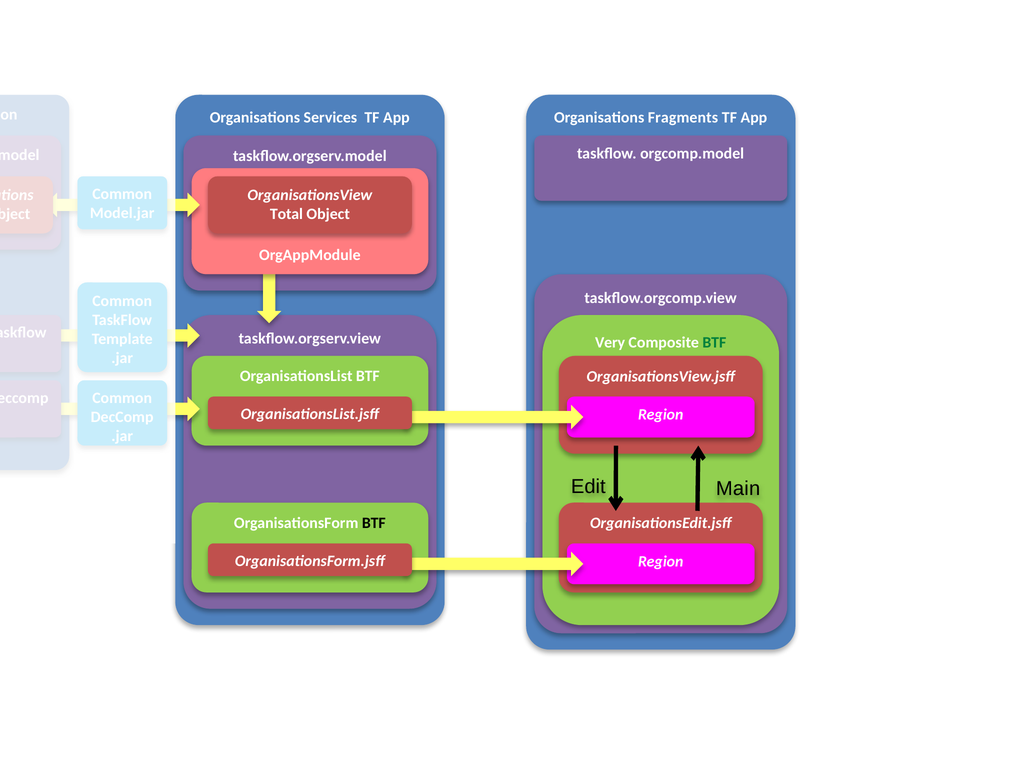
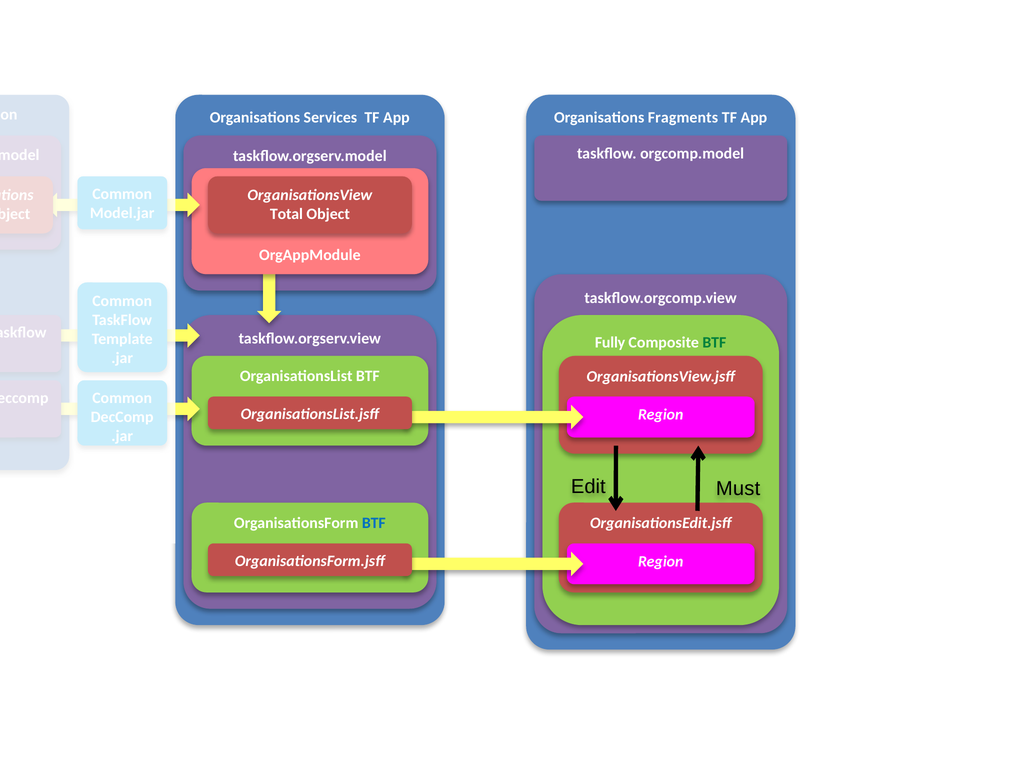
Very: Very -> Fully (610, 342)
Main: Main -> Must (738, 489)
BTF colour: black -> blue (374, 523)
